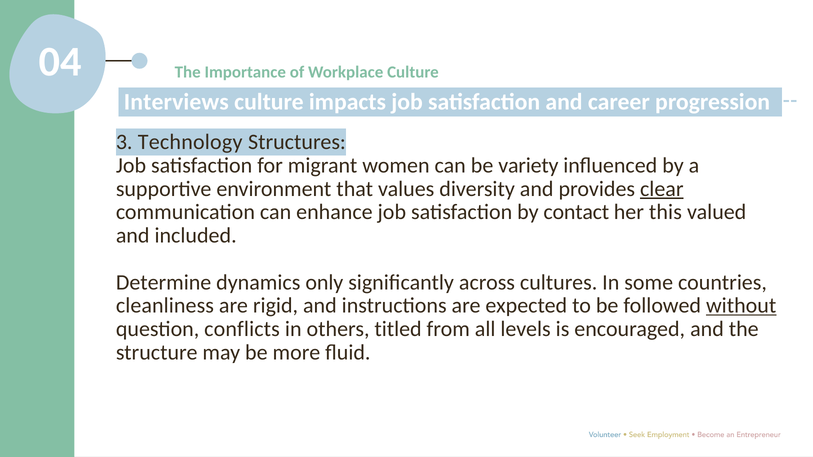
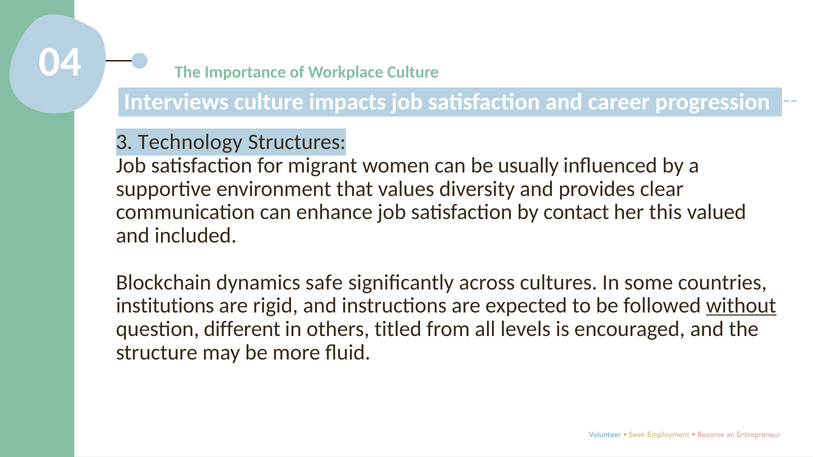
variety: variety -> usually (528, 166)
clear underline: present -> none (662, 189)
Determine: Determine -> Blockchain (164, 282)
only: only -> safe (324, 282)
cleanliness: cleanliness -> institutions (165, 306)
conflicts: conflicts -> different (242, 329)
